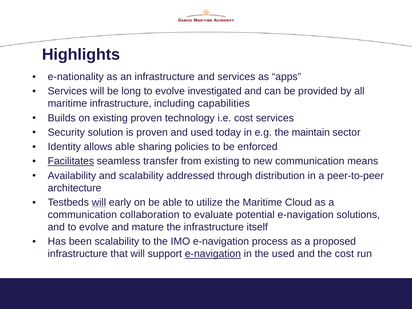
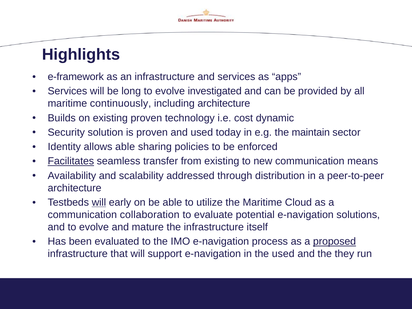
e-nationality: e-nationality -> e-framework (76, 77)
maritime infrastructure: infrastructure -> continuously (121, 104)
including capabilities: capabilities -> architecture (224, 104)
cost services: services -> dynamic (275, 118)
been scalability: scalability -> evaluated (117, 242)
proposed underline: none -> present (335, 242)
e-navigation underline: present -> none (213, 254)
the cost: cost -> they (344, 254)
